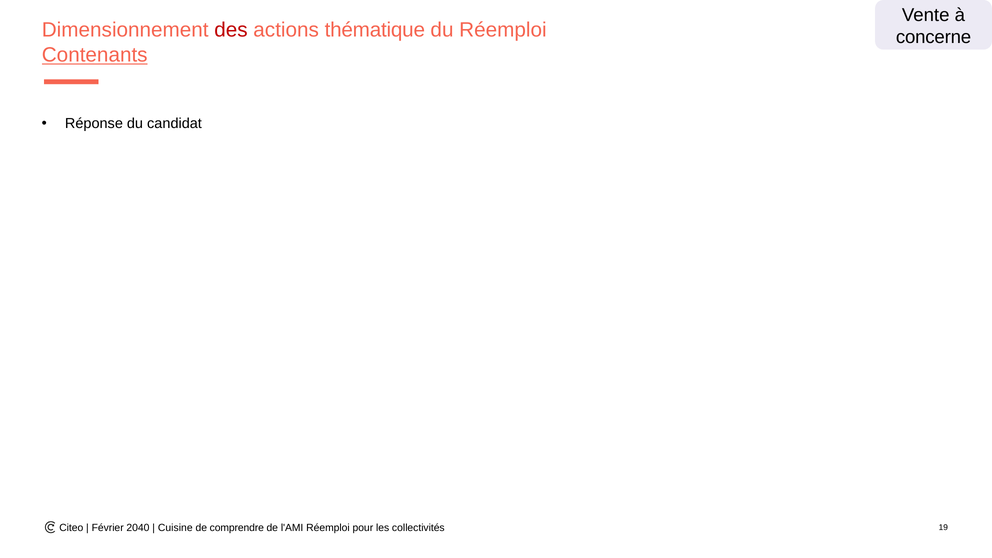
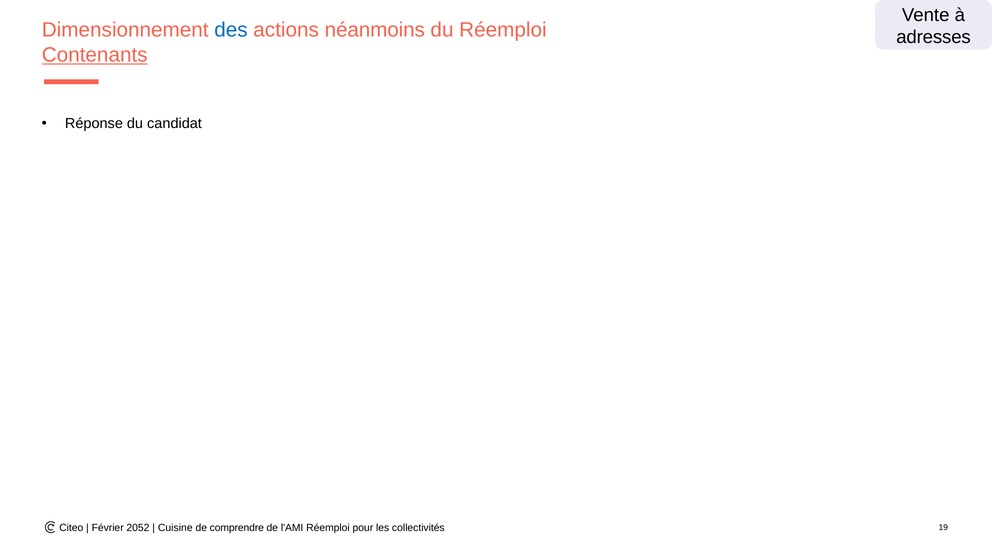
des colour: red -> blue (231, 30)
thématique: thématique -> néanmoins (375, 30)
concerne: concerne -> adresses (934, 37)
2040: 2040 -> 2052 (138, 528)
